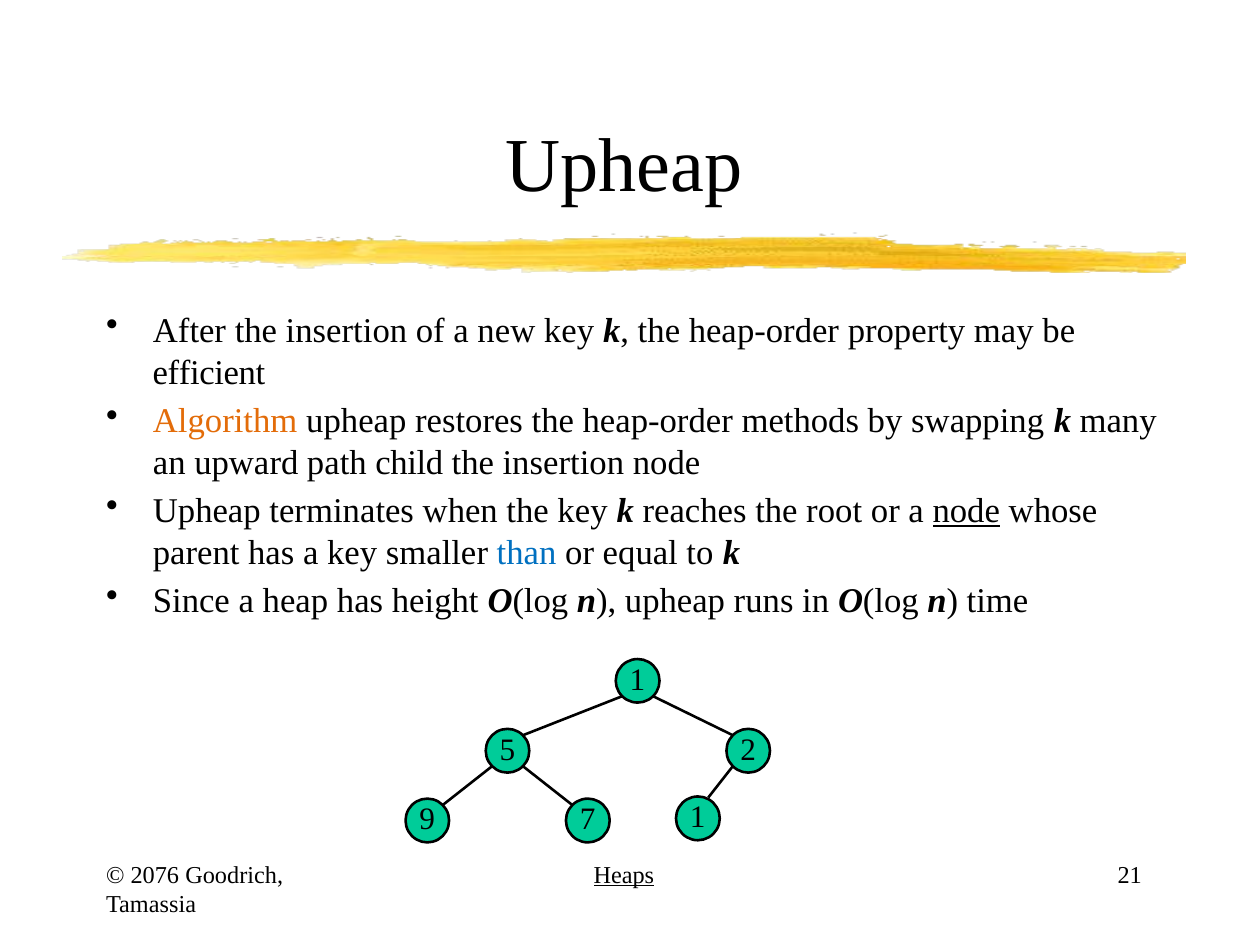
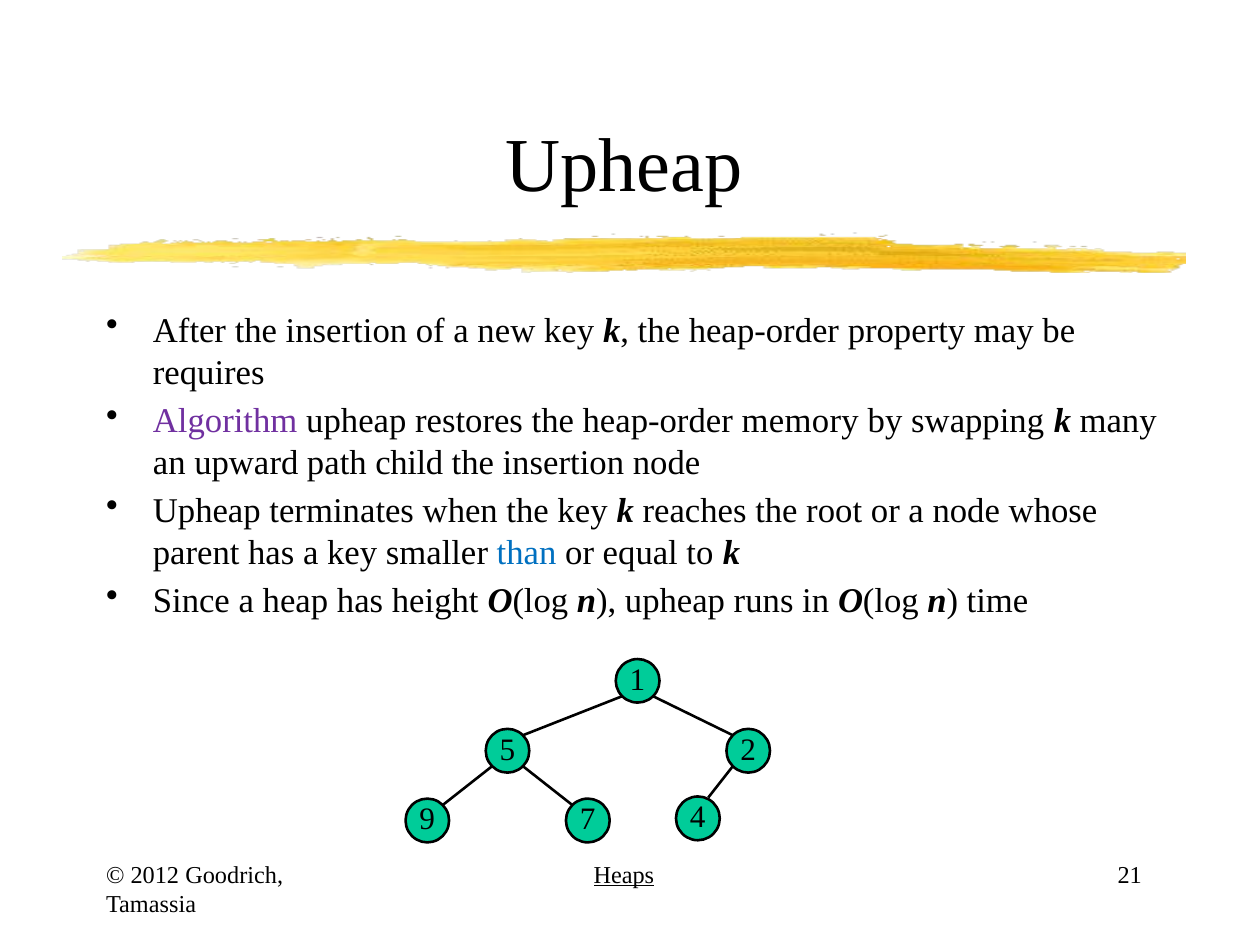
efficient: efficient -> requires (209, 373)
Algorithm colour: orange -> purple (225, 421)
methods: methods -> memory (800, 421)
node underline: present -> none (966, 511)
9 1: 1 -> 4 (698, 817)
2076: 2076 -> 2012 (155, 875)
